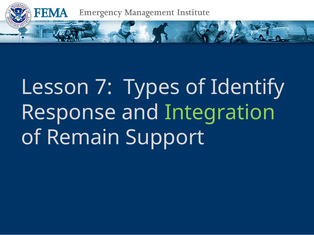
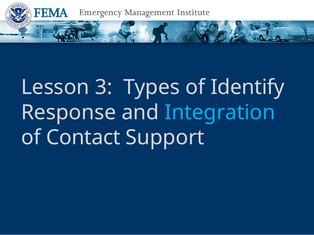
7: 7 -> 3 (104, 88)
Integration colour: light green -> light blue (220, 113)
Remain: Remain -> Contact (83, 138)
